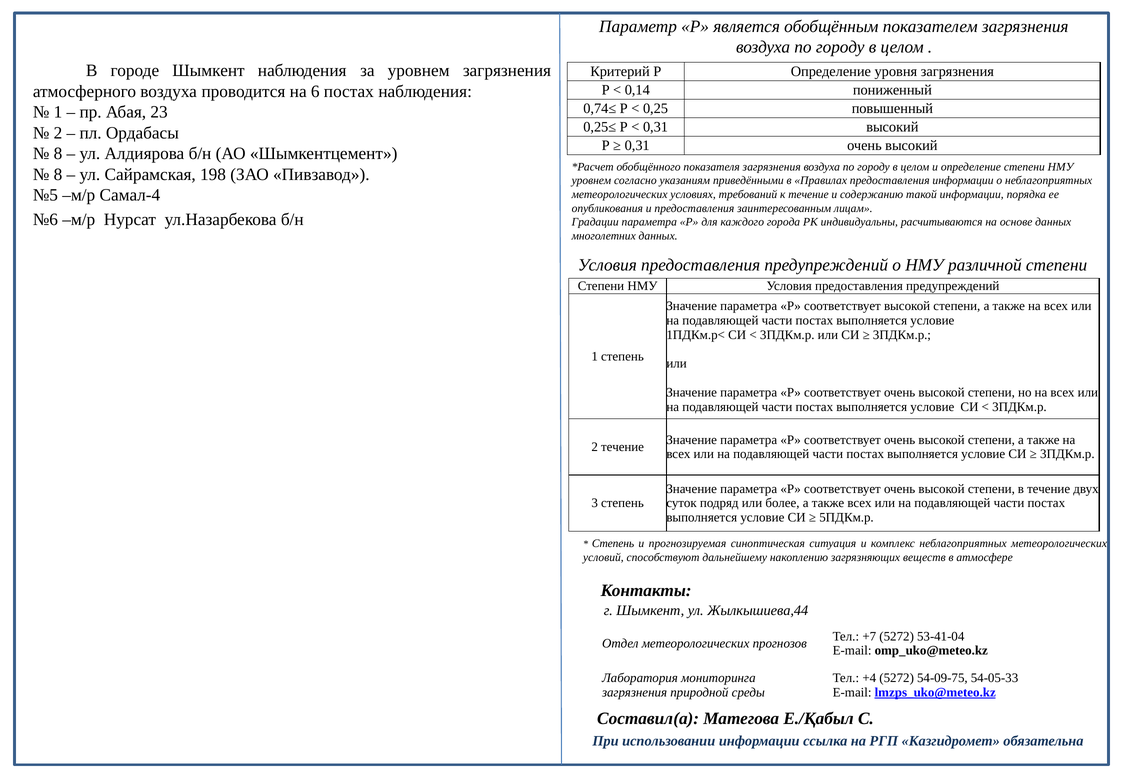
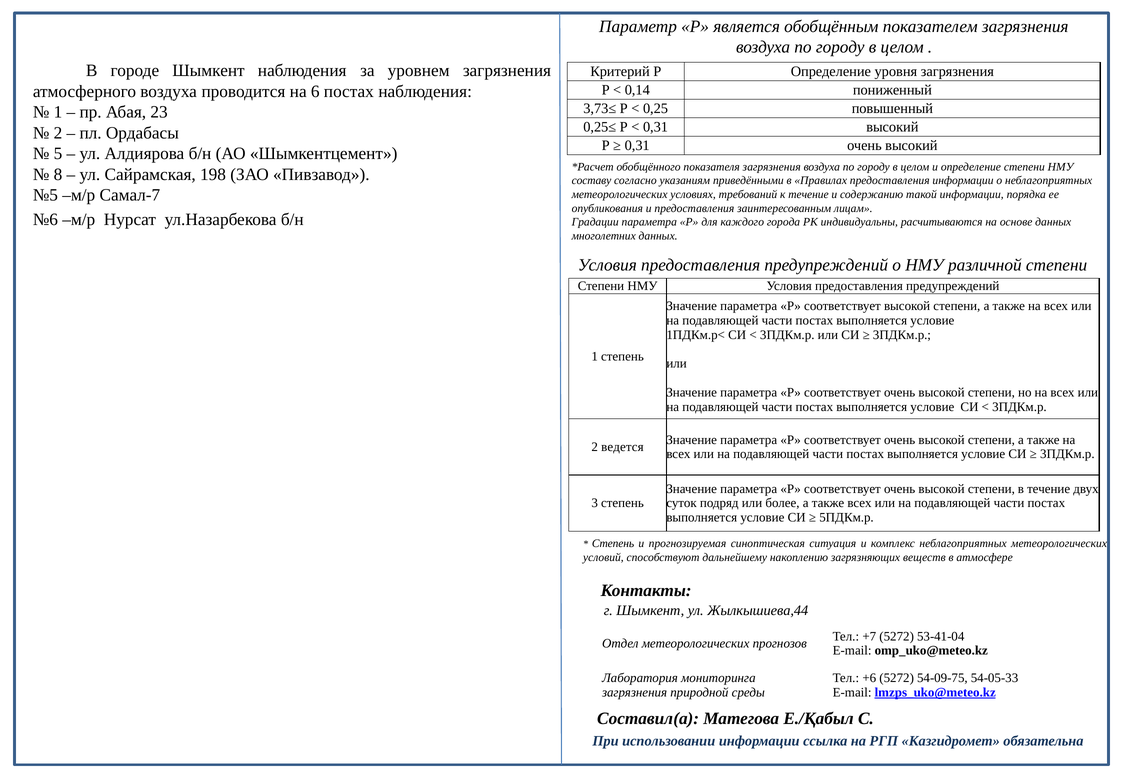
0,74≤: 0,74≤ -> 3,73≤ (600, 108)
8: 8 -> 5 (58, 154)
уровнем: уровнем -> составу (591, 181)
Самал-4: Самал-4 -> Самал-7 (130, 195)
2 течение: течение -> ведется (622, 447)
+4: +4 -> +6 (869, 677)
